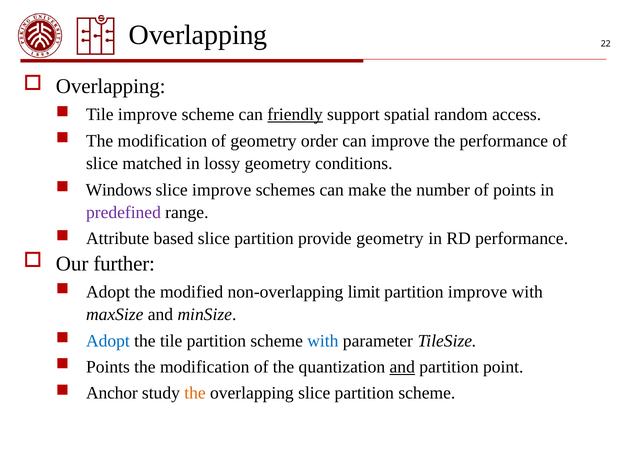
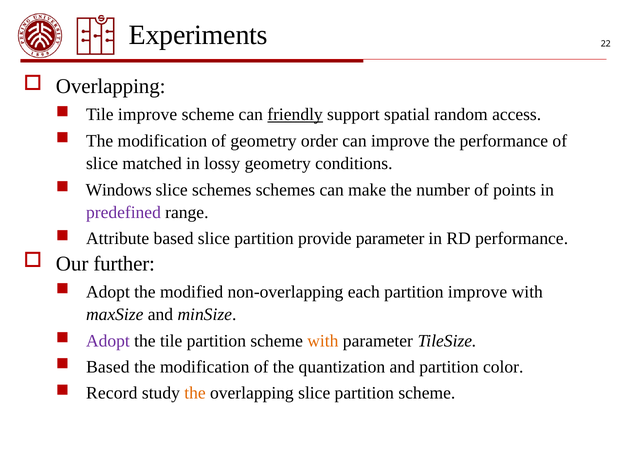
Overlapping: Overlapping -> Experiments (198, 35)
slice improve: improve -> schemes (222, 190)
provide geometry: geometry -> parameter (390, 239)
limit: limit -> each (364, 292)
Adopt colour: blue -> purple (108, 341)
with colour: blue -> orange (323, 341)
Points: Points -> Based (108, 367)
and underline: present -> none (402, 367)
point: point -> color (503, 367)
Anchor: Anchor -> Record (112, 394)
